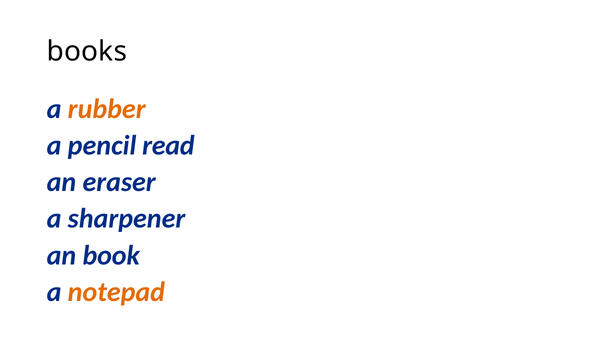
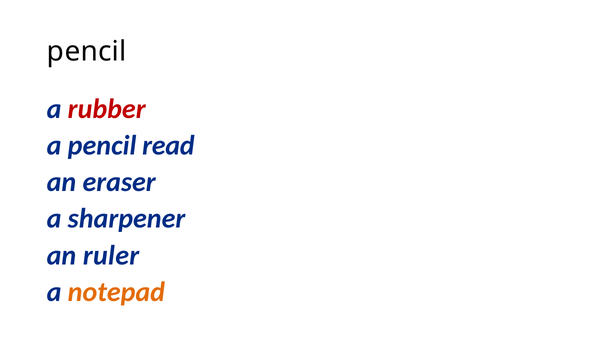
books: books -> pencil (87, 51)
rubber colour: orange -> red (107, 109)
book: book -> ruler (111, 256)
